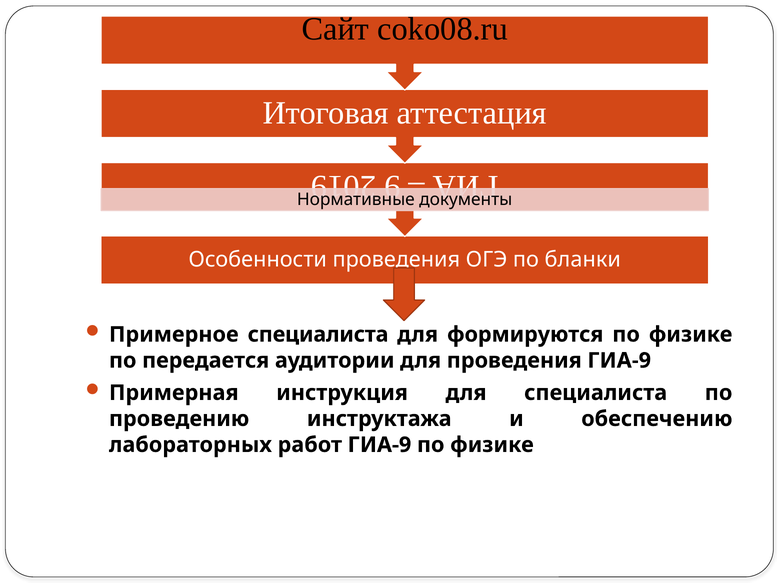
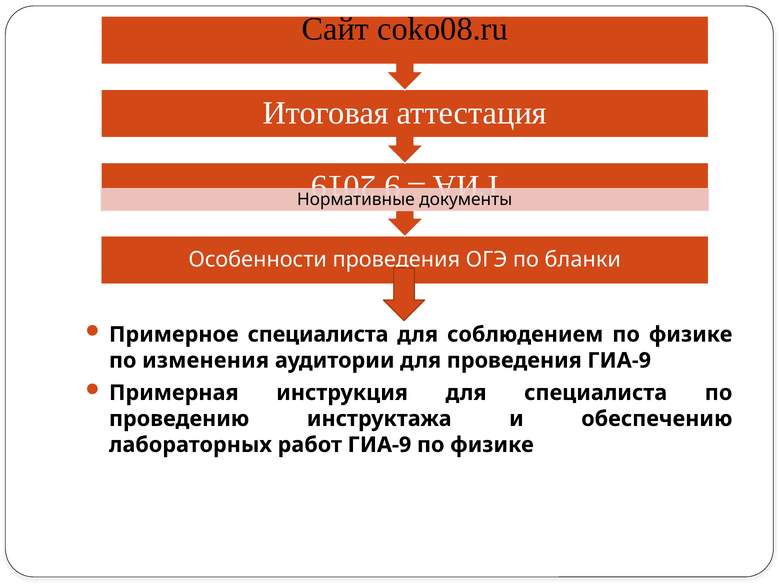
формируются: формируются -> соблюдением (525, 334)
передается: передается -> изменения (206, 360)
